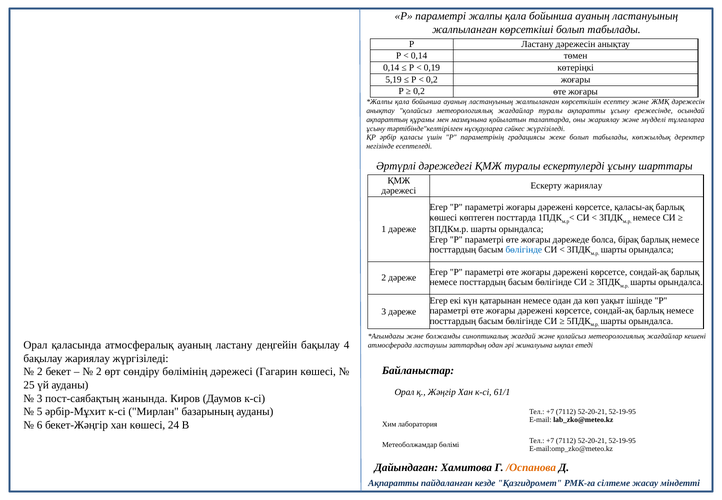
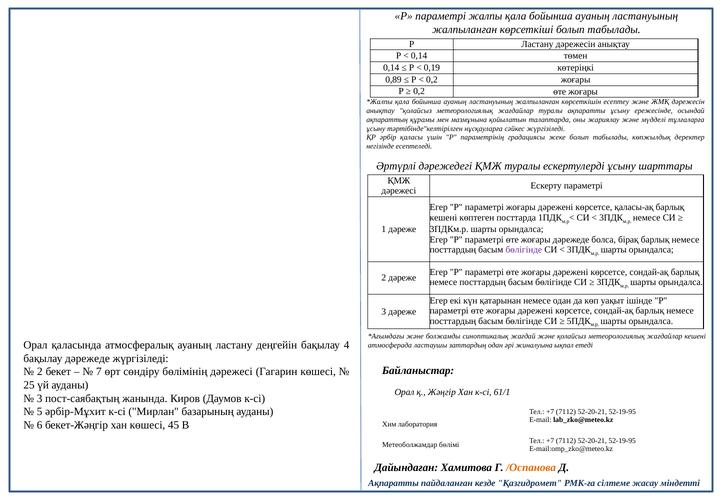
5,19: 5,19 -> 0,89 (394, 79)
Ескерту жариялау: жариялау -> параметрі (583, 186)
көшесі: көшесі -> кешені (443, 218)
бөлігінде colour: blue -> purple (524, 250)
бақылау жариялау: жариялау -> дәрежеде (87, 358)
2: 2 -> 7 (99, 372)
24: 24 -> 45 (174, 425)
